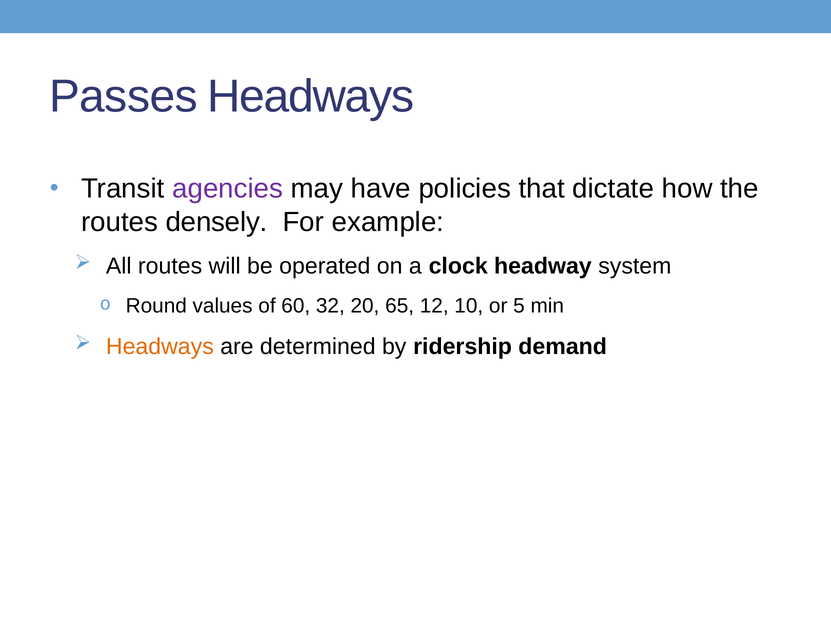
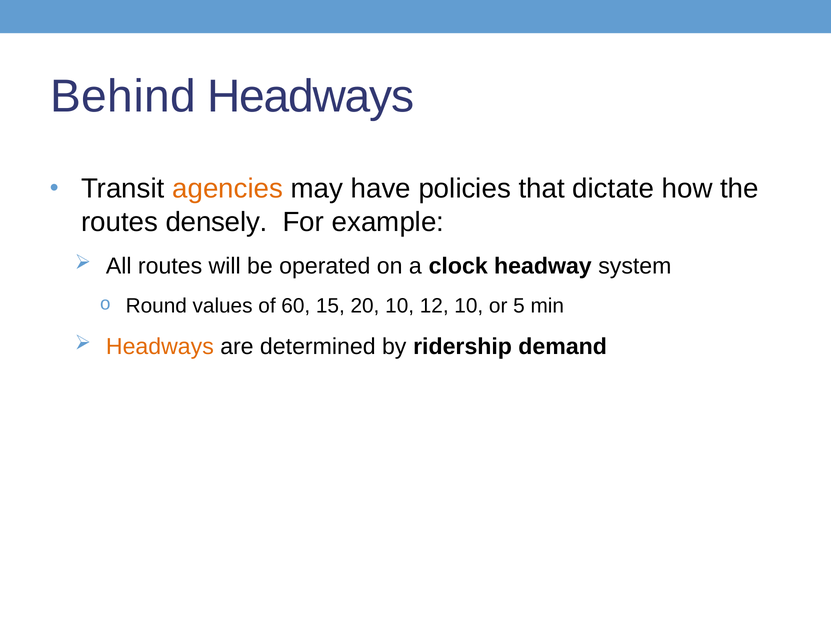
Passes: Passes -> Behind (123, 97)
agencies colour: purple -> orange (228, 189)
32: 32 -> 15 (330, 306)
20 65: 65 -> 10 (400, 306)
